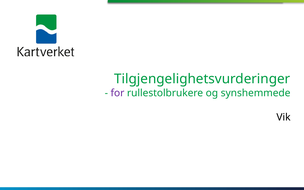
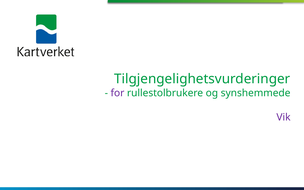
Vik colour: black -> purple (283, 117)
